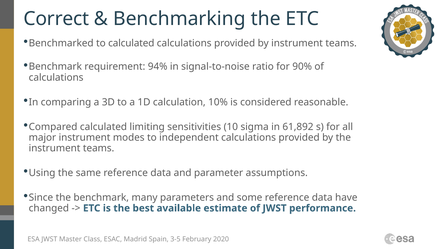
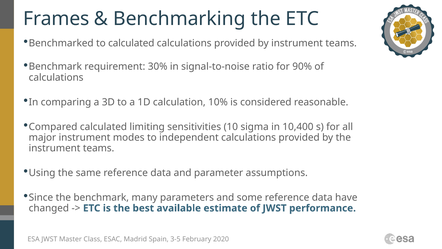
Correct: Correct -> Frames (56, 19)
94%: 94% -> 30% (158, 67)
61,892: 61,892 -> 10,400 (298, 127)
